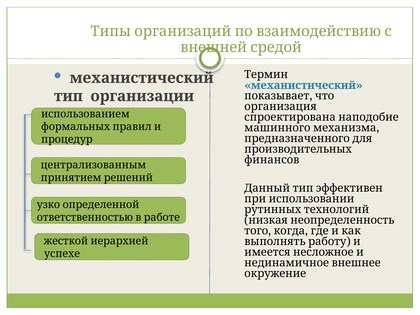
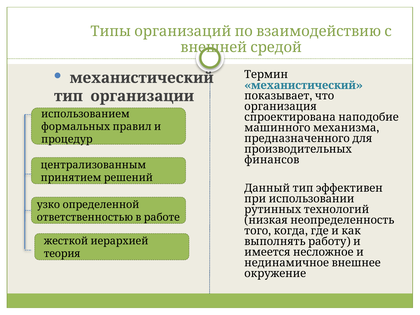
успехе: успехе -> теория (62, 254)
